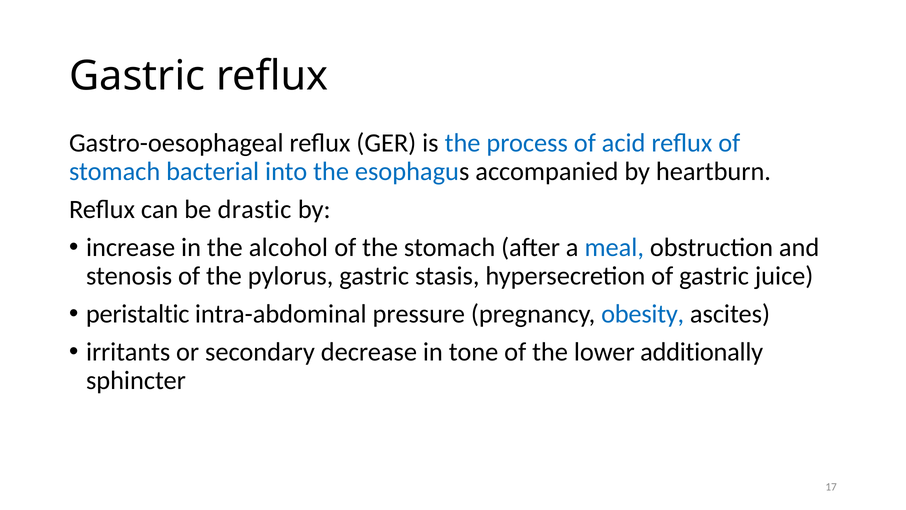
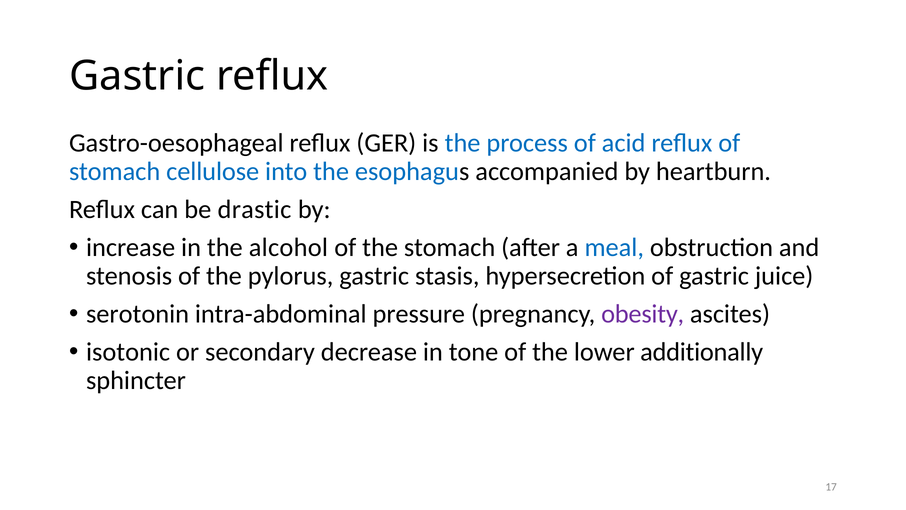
bacterial: bacterial -> cellulose (213, 172)
peristaltic: peristaltic -> serotonin (138, 314)
obesity colour: blue -> purple (643, 314)
irritants: irritants -> isotonic (128, 352)
